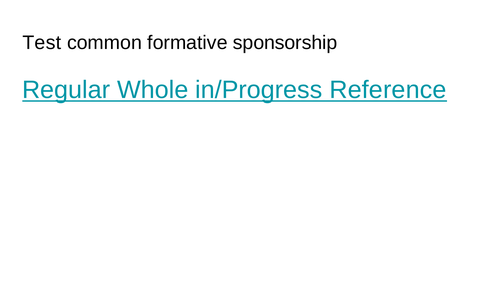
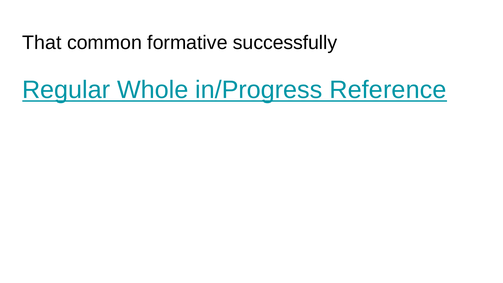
Test: Test -> That (42, 43)
sponsorship: sponsorship -> successfully (285, 43)
